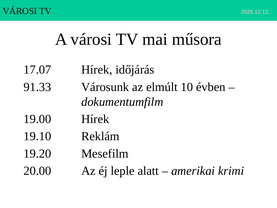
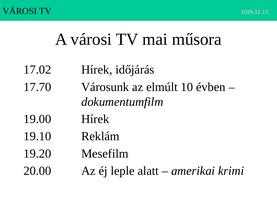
17.07: 17.07 -> 17.02 (37, 70)
91.33: 91.33 -> 17.70 (37, 87)
